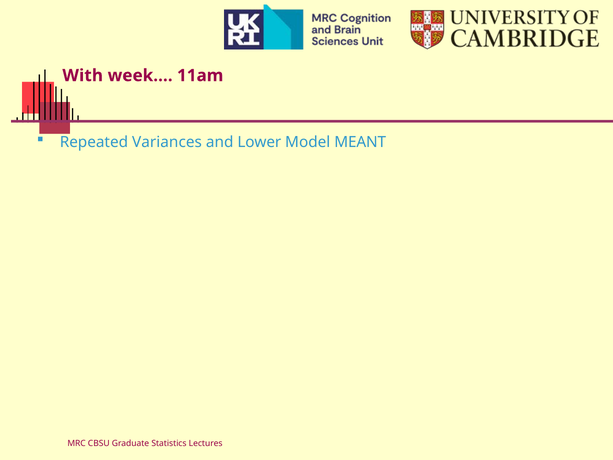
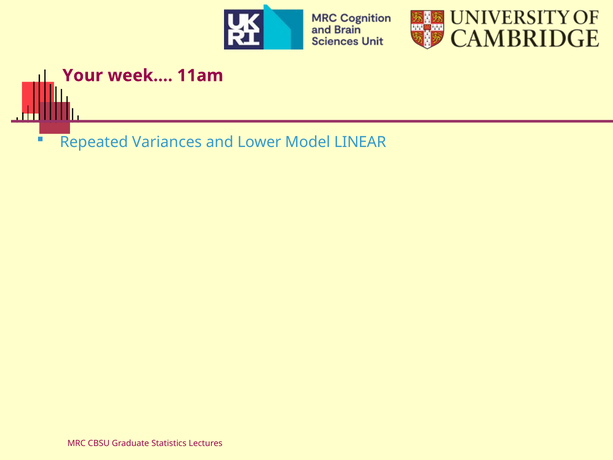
With: With -> Your (83, 75)
MEANT: MEANT -> LINEAR (360, 142)
